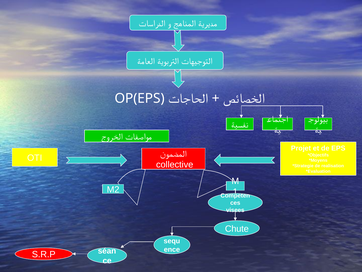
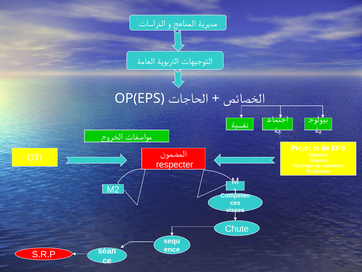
collective: collective -> respecter (175, 164)
